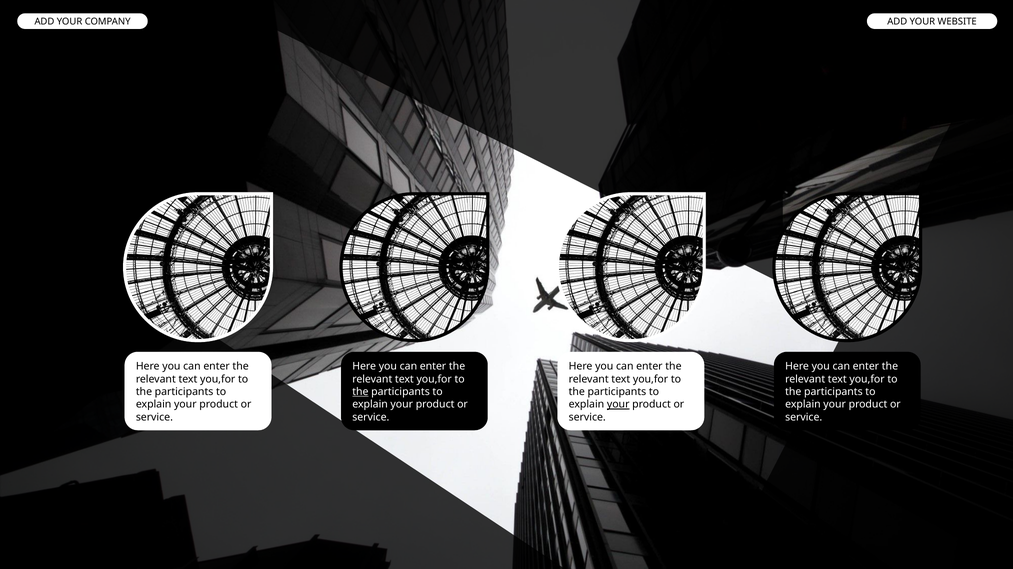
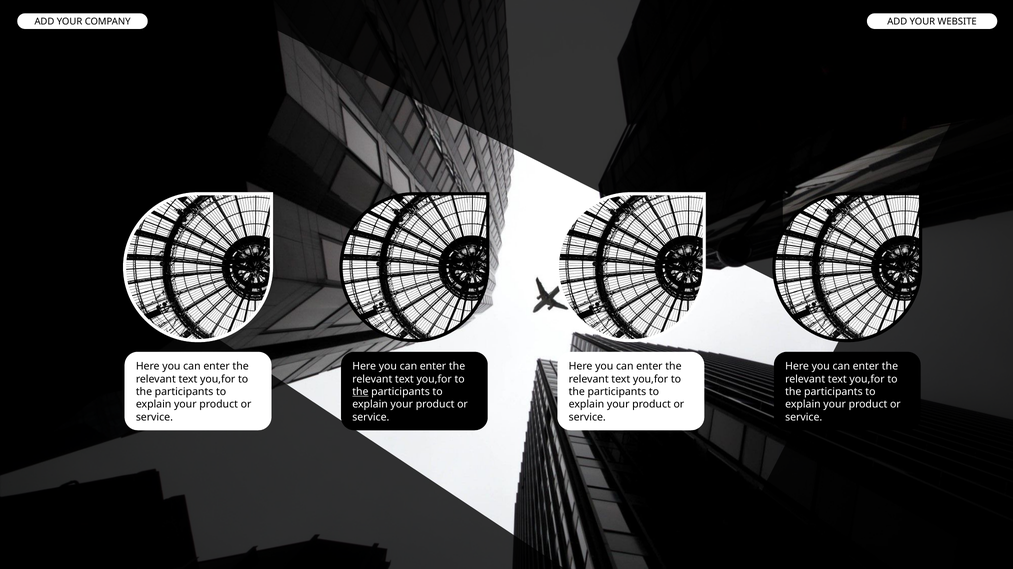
your underline: present -> none (618, 404)
